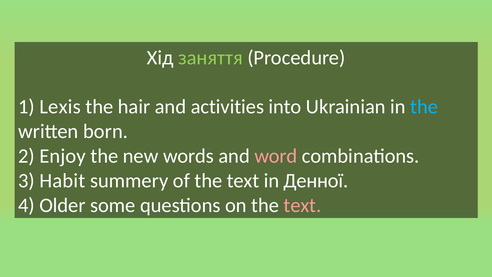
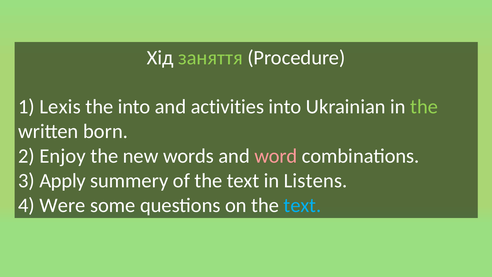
the hair: hair -> into (134, 107)
the colour: light blue -> light green (424, 107)
Habit: Habit -> Apply (63, 181)
Денної: Денної -> Listens (316, 181)
Older: Older -> Were (62, 205)
text colour: pink -> light blue (302, 205)
